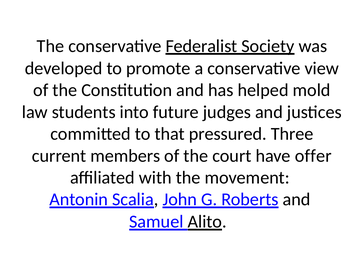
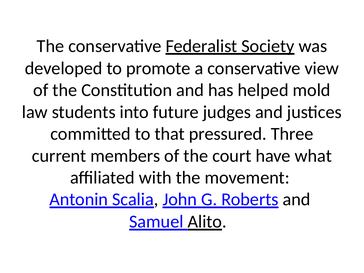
offer: offer -> what (313, 156)
